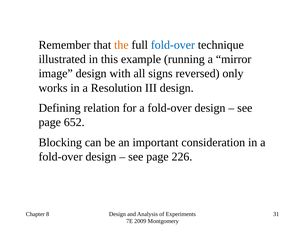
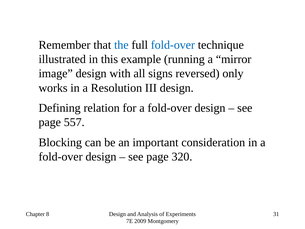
the colour: orange -> blue (121, 45)
652: 652 -> 557 (74, 122)
226: 226 -> 320 (182, 157)
